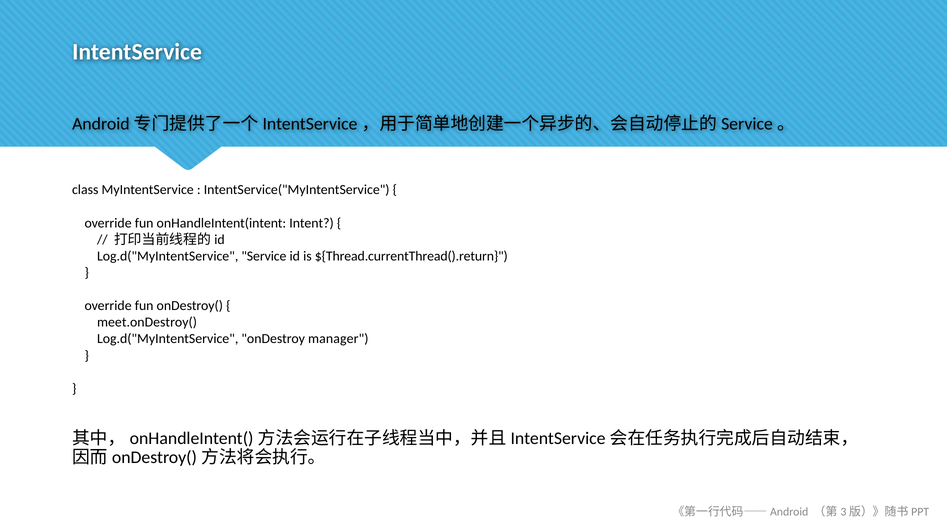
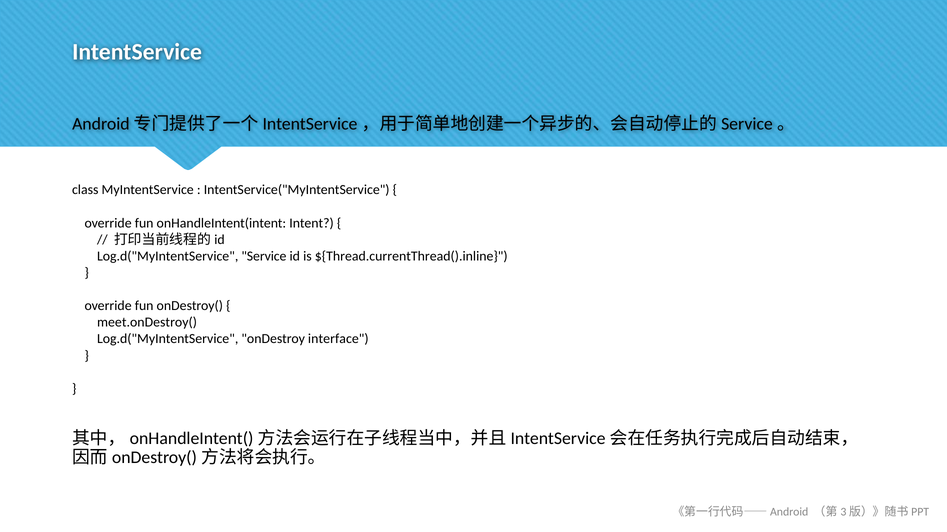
${Thread.currentThread().return: ${Thread.currentThread().return -> ${Thread.currentThread().inline (411, 256)
manager: manager -> interface (338, 339)
